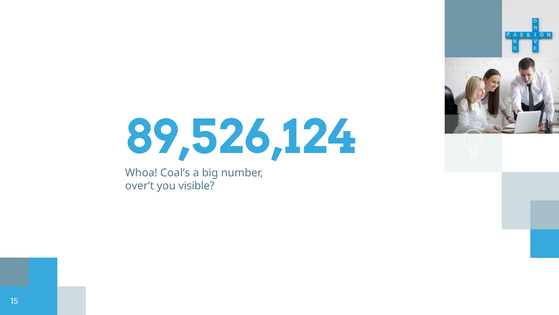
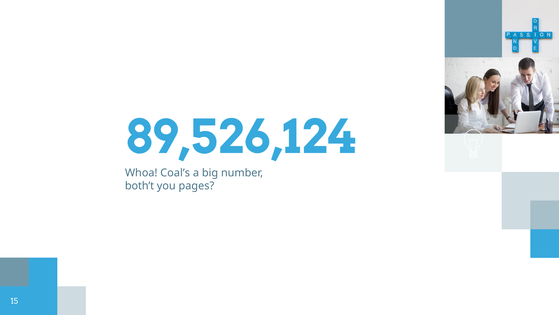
over’t: over’t -> both’t (140, 186)
visible: visible -> pages (196, 186)
